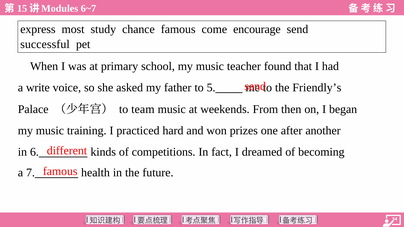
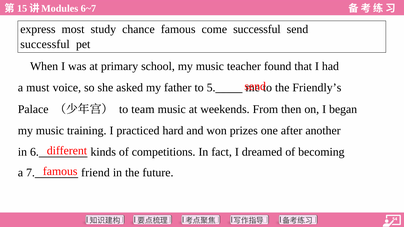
come encourage: encourage -> successful (257, 29)
write: write -> must (38, 88)
health: health -> friend (95, 173)
